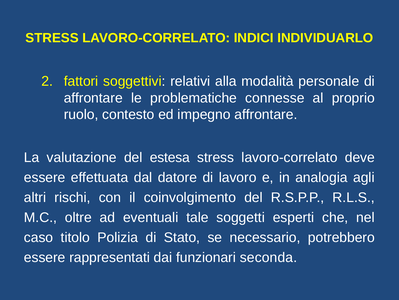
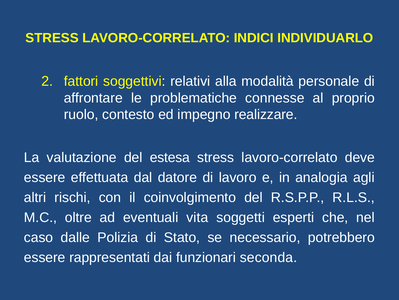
impegno affrontare: affrontare -> realizzare (266, 114)
tale: tale -> vita (197, 217)
titolo: titolo -> dalle (75, 237)
